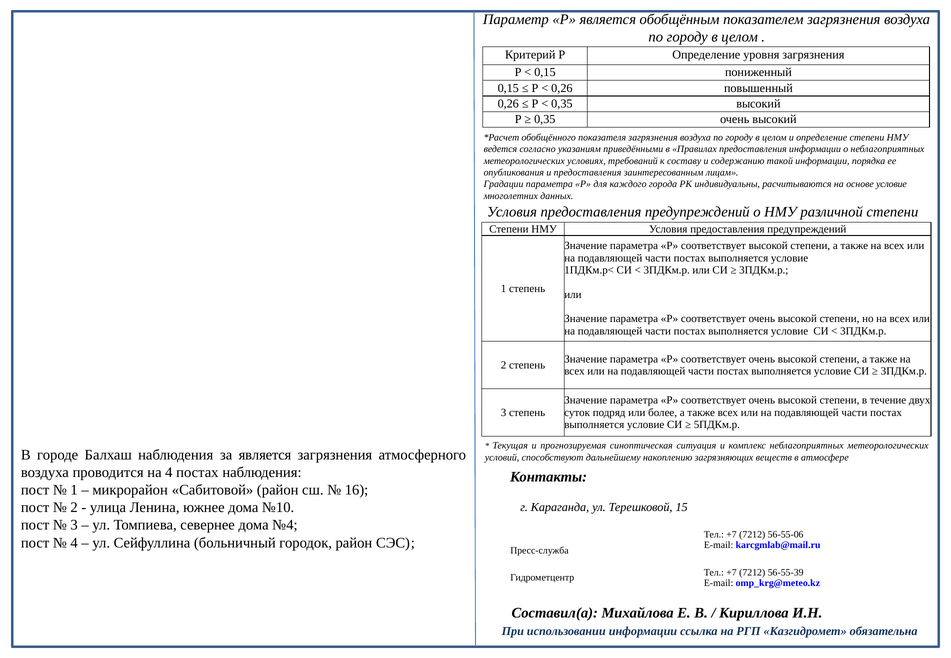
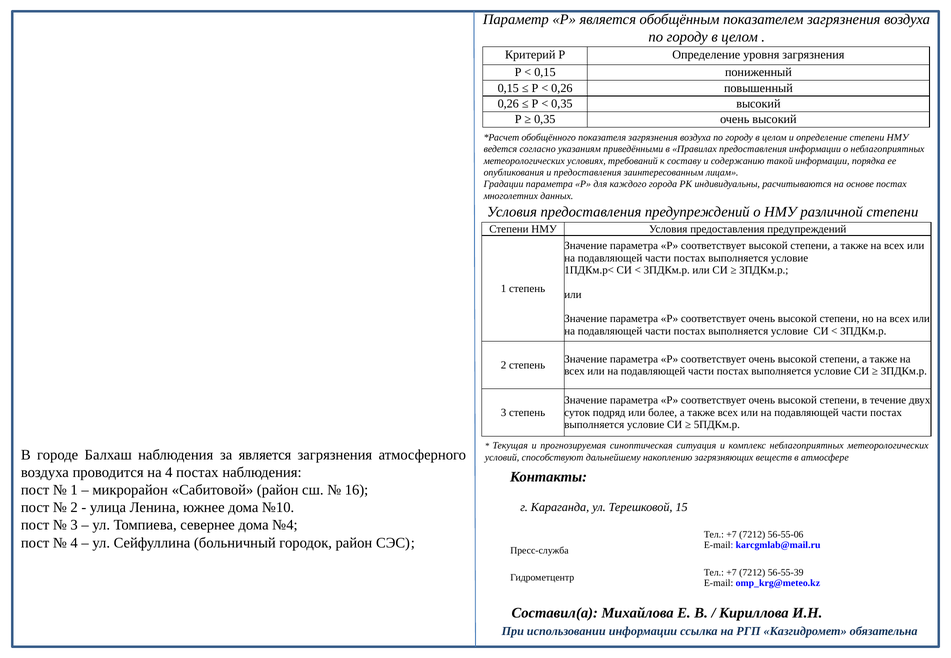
основе условие: условие -> постах (891, 184)
